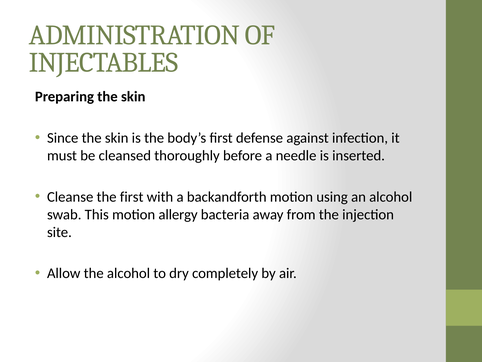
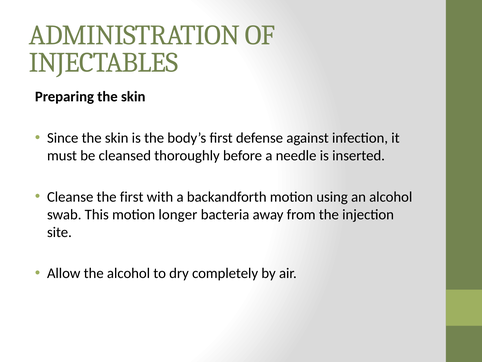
allergy: allergy -> longer (178, 214)
